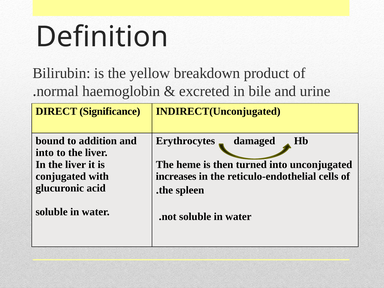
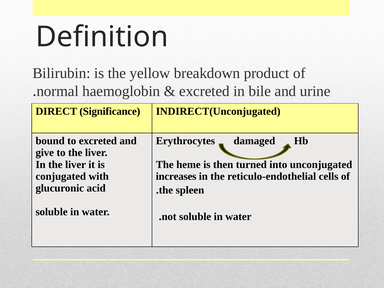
to addition: addition -> excreted (98, 141)
into: into -> give (45, 153)
